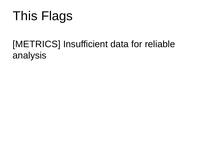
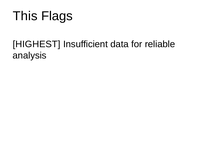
METRICS: METRICS -> HIGHEST (37, 44)
